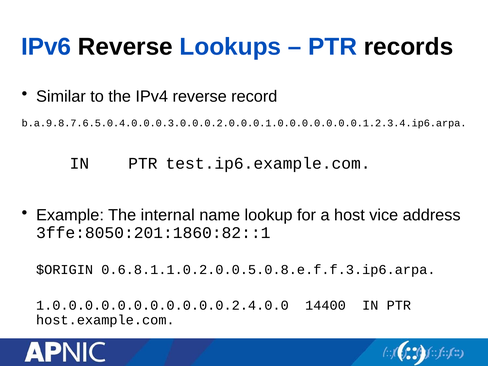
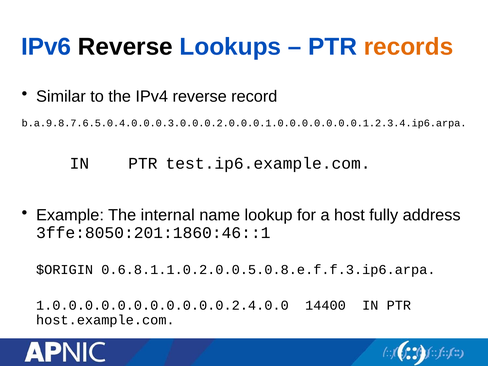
records colour: black -> orange (409, 47)
vice: vice -> fully (384, 215)
3ffe:8050:201:1860:82::1: 3ffe:8050:201:1860:82::1 -> 3ffe:8050:201:1860:46::1 (153, 233)
